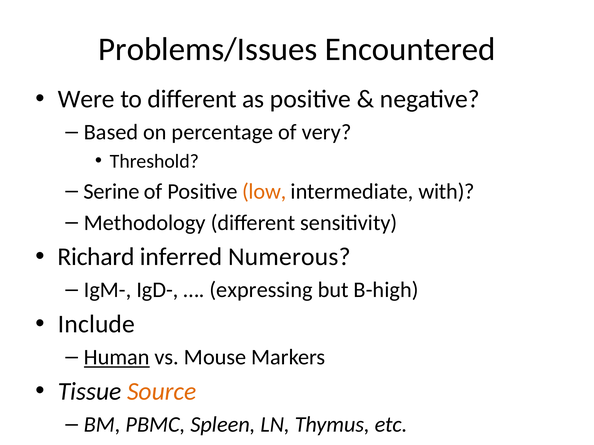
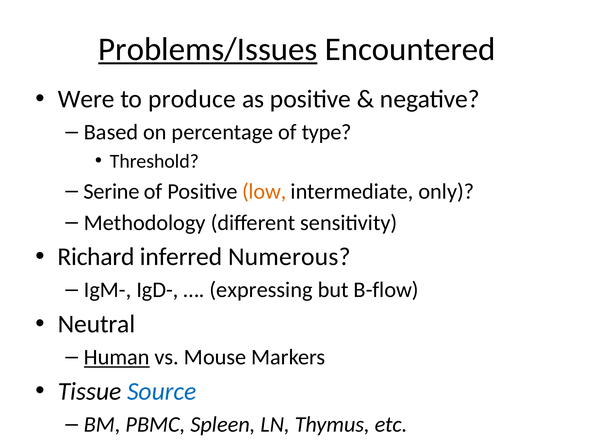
Problems/Issues underline: none -> present (208, 49)
to different: different -> produce (192, 99)
very: very -> type (327, 132)
with: with -> only (446, 192)
B-high: B-high -> B-flow (386, 290)
Include: Include -> Neutral (97, 325)
Source colour: orange -> blue (162, 392)
